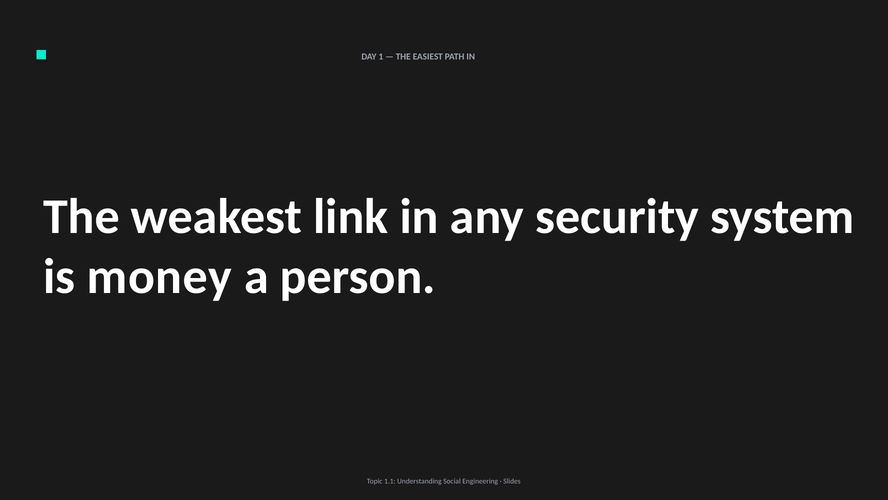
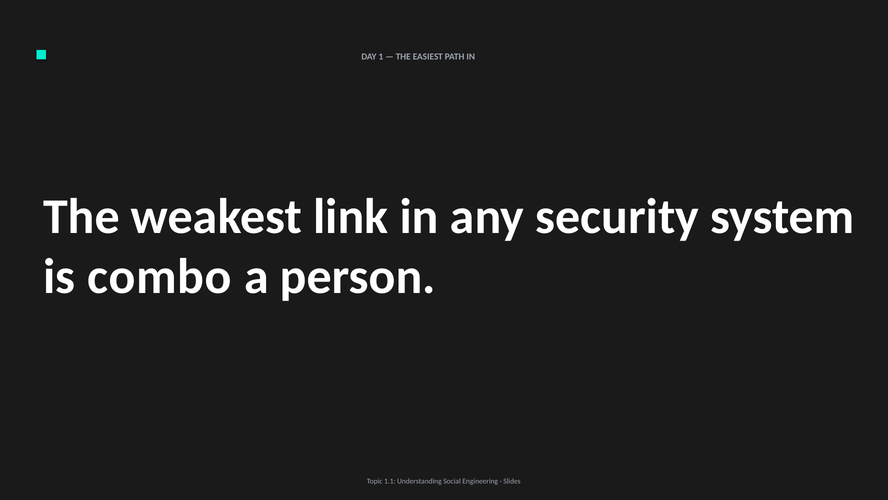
money: money -> combo (159, 276)
